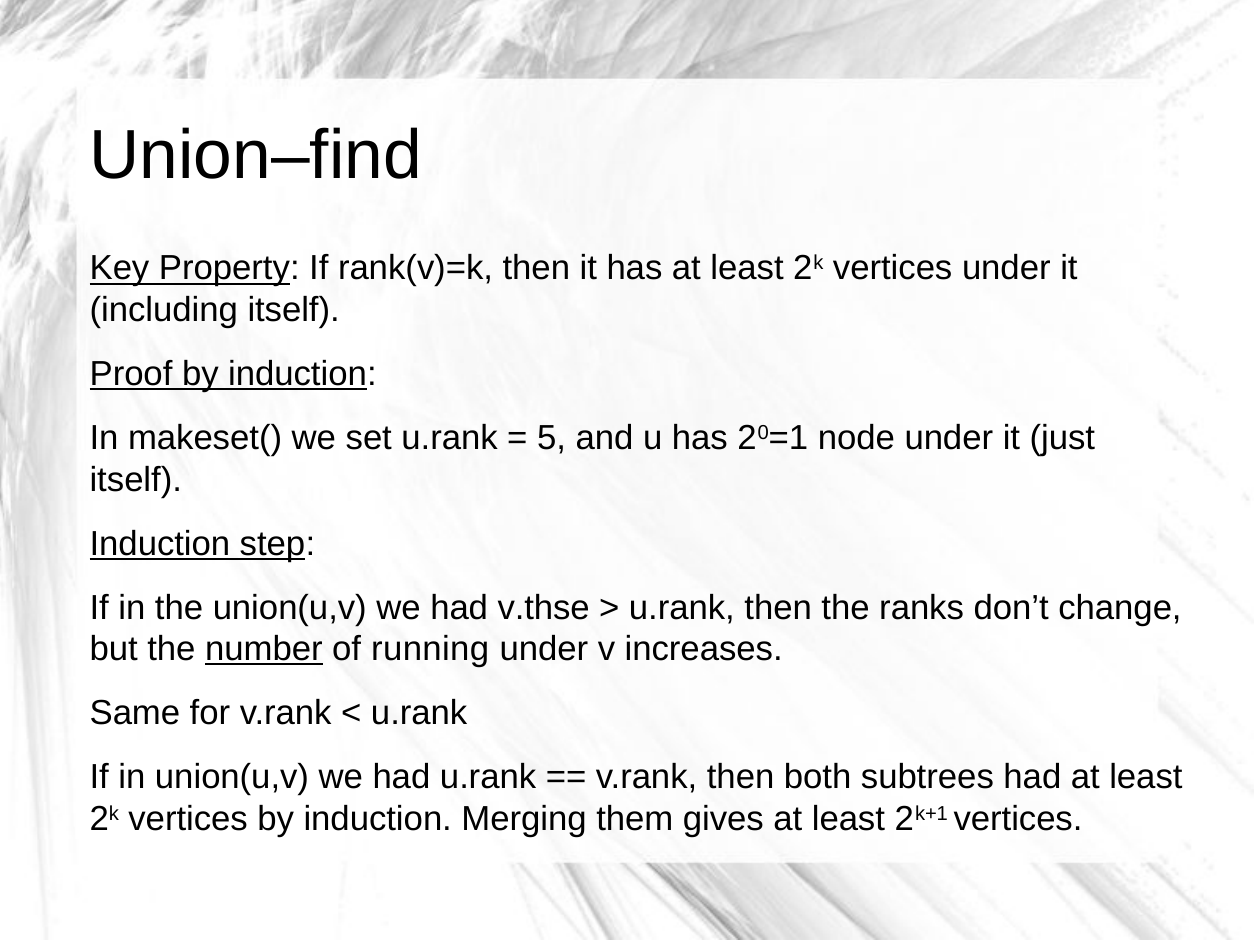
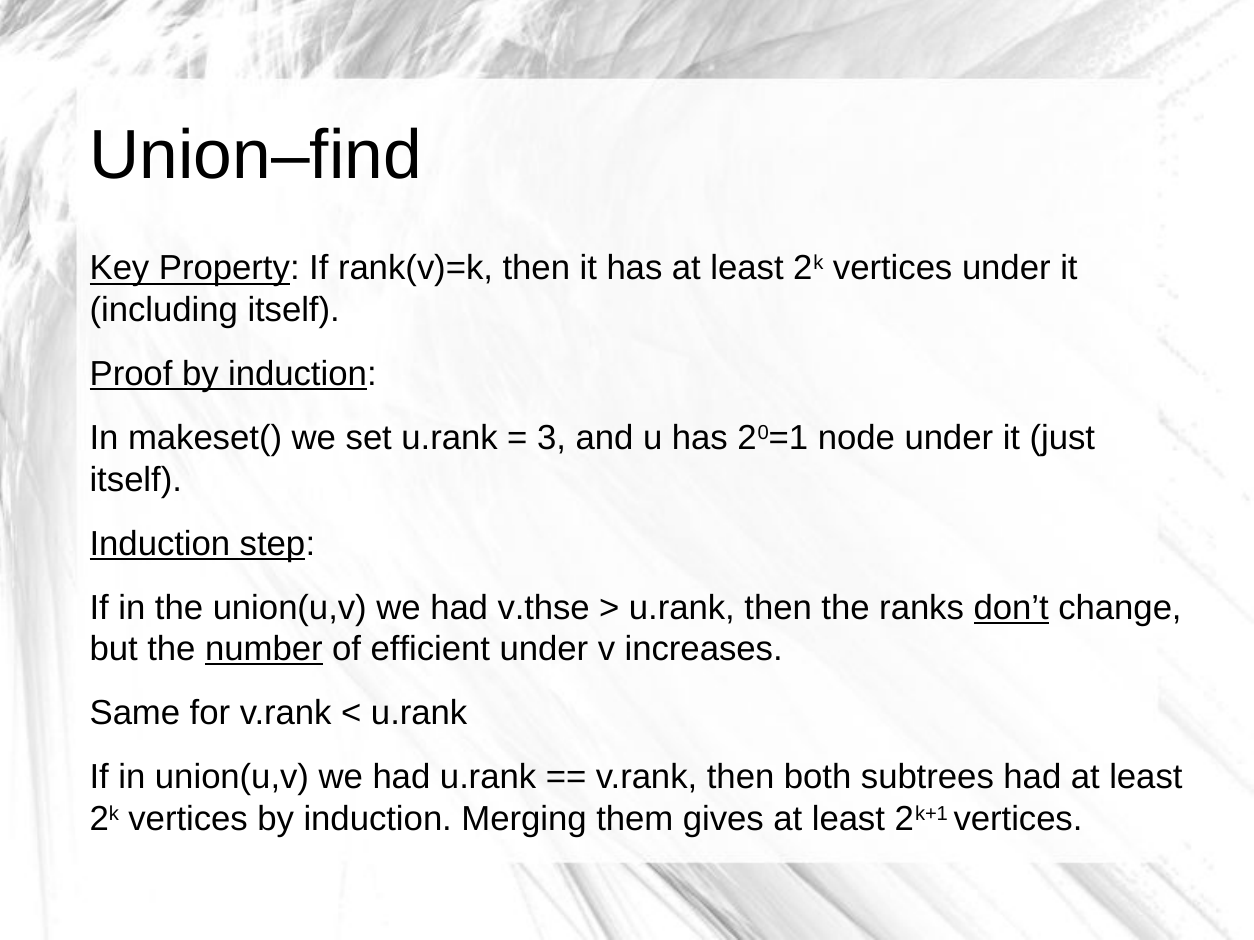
5: 5 -> 3 (552, 438)
don’t underline: none -> present (1011, 608)
running: running -> efficient (430, 650)
